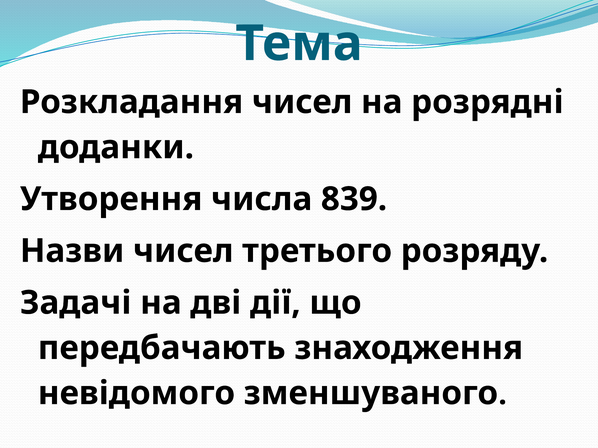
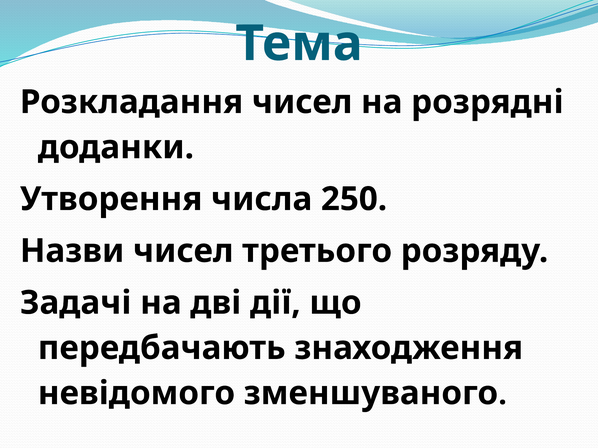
839: 839 -> 250 (354, 199)
